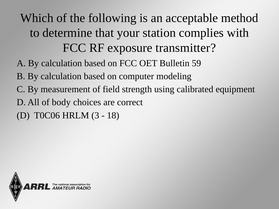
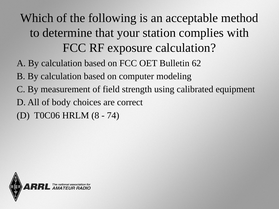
exposure transmitter: transmitter -> calculation (186, 48)
59: 59 -> 62 (196, 63)
3: 3 -> 8 (95, 115)
18: 18 -> 74 (113, 115)
